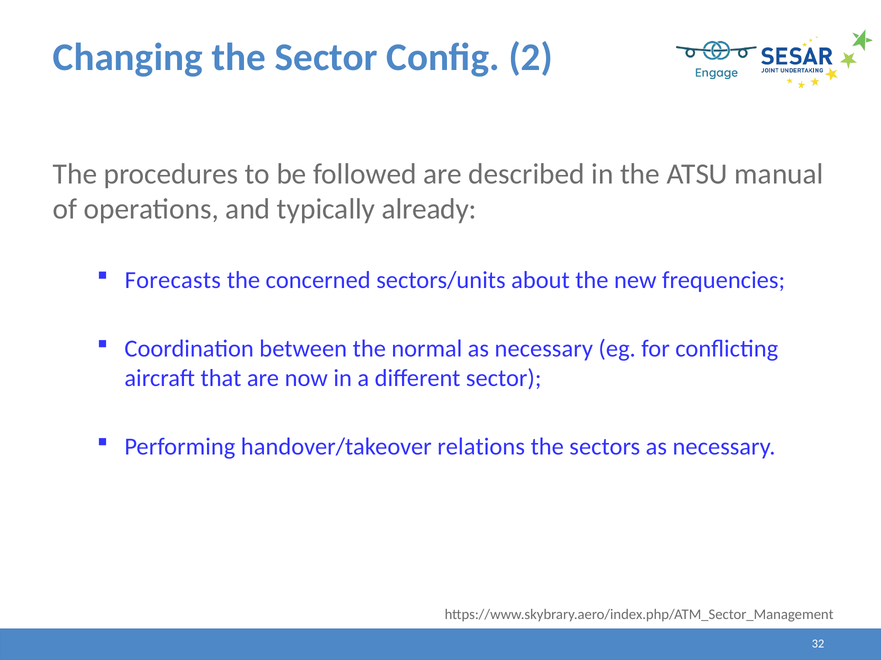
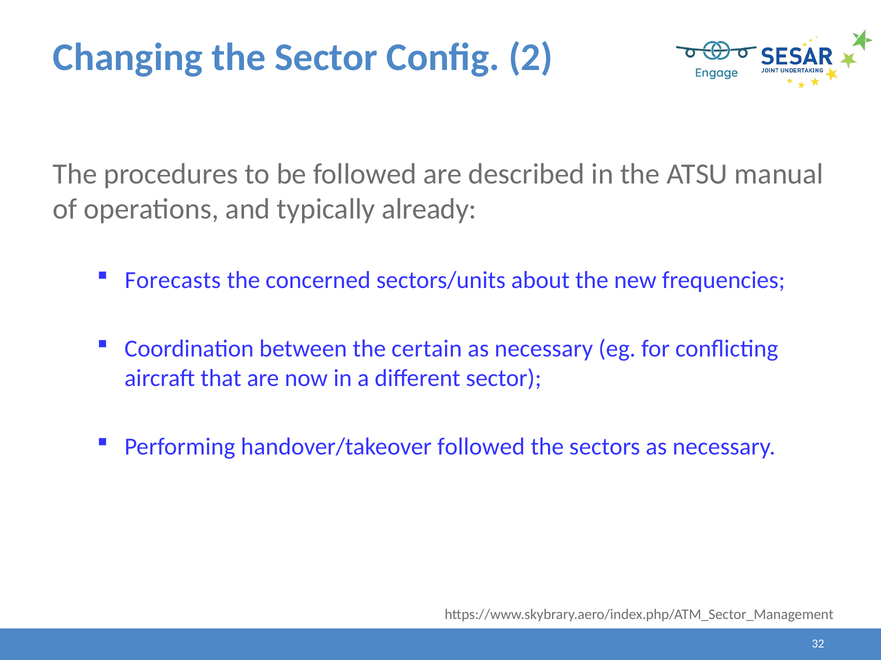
normal: normal -> certain (427, 349)
handover/takeover relations: relations -> followed (481, 447)
